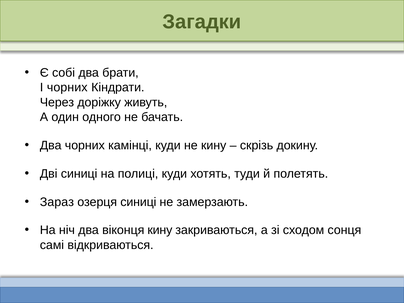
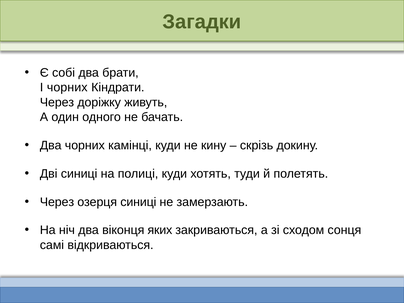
Зараз: Зараз -> Через (57, 202)
віконця кину: кину -> яких (160, 230)
